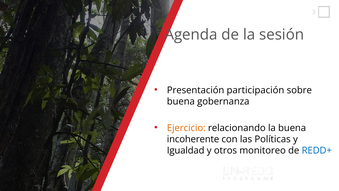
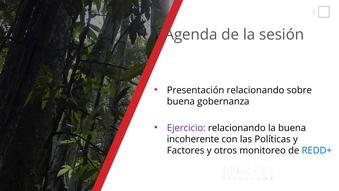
Presentación participación: participación -> relacionando (255, 90)
Ejercicio colour: orange -> purple (186, 128)
Igualdad: Igualdad -> Factores (186, 150)
